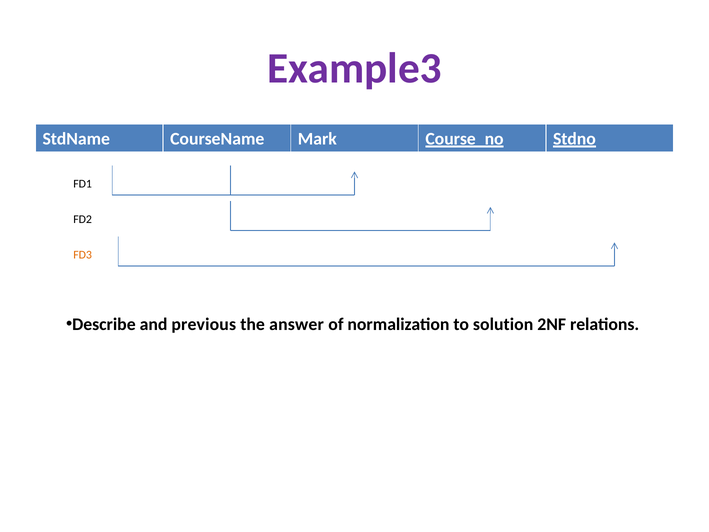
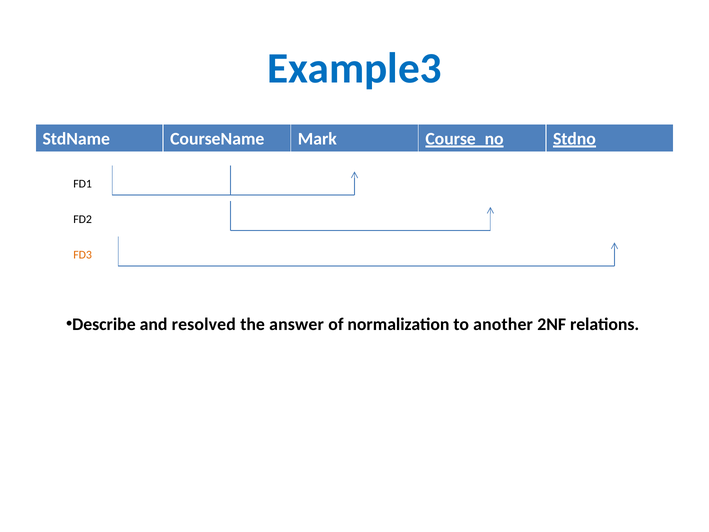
Example3 colour: purple -> blue (354, 69)
previous: previous -> resolved (204, 324)
solution: solution -> another (503, 324)
